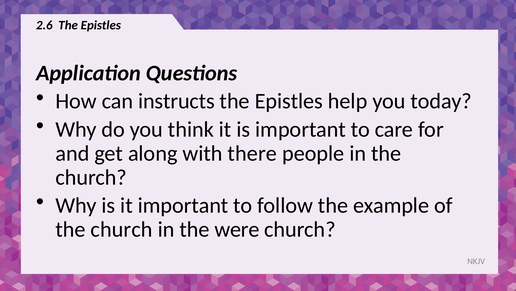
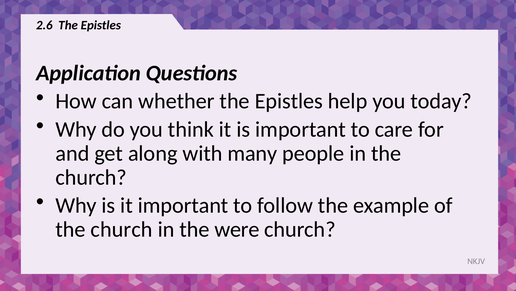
instructs: instructs -> whether (176, 101)
there: there -> many (252, 153)
